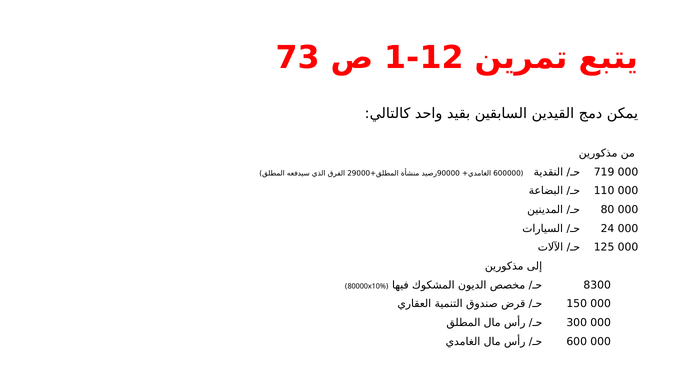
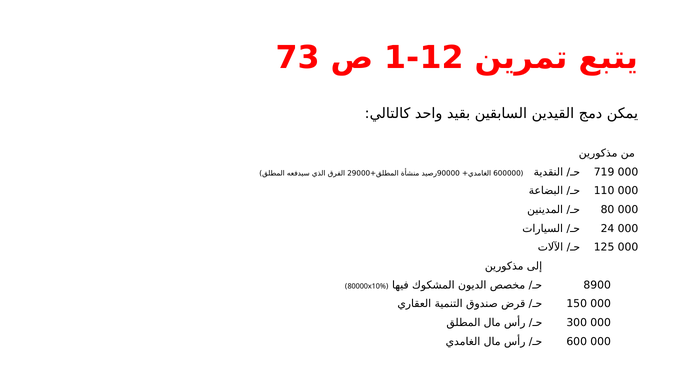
8300: 8300 -> 8900 (597, 286)
